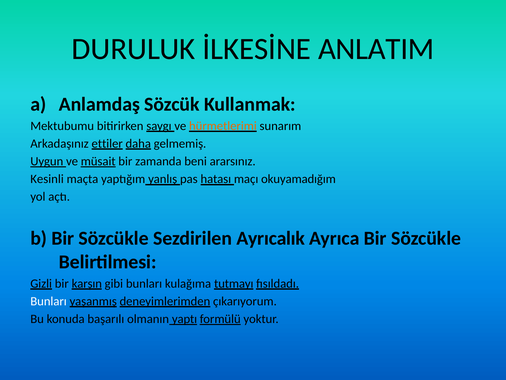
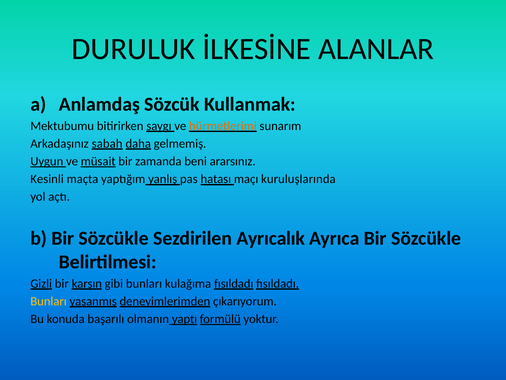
ANLATIM: ANLATIM -> ALANLAR (376, 49)
ettiler: ettiler -> sabah (107, 143)
okuyamadığım: okuyamadığım -> kuruluşlarında (298, 179)
kulağıma tutmayı: tutmayı -> fısıldadı (234, 283)
Bunları colour: white -> yellow (49, 301)
